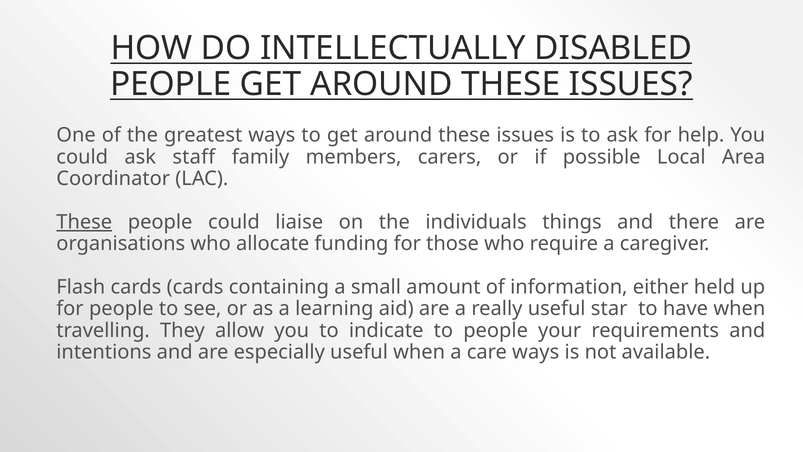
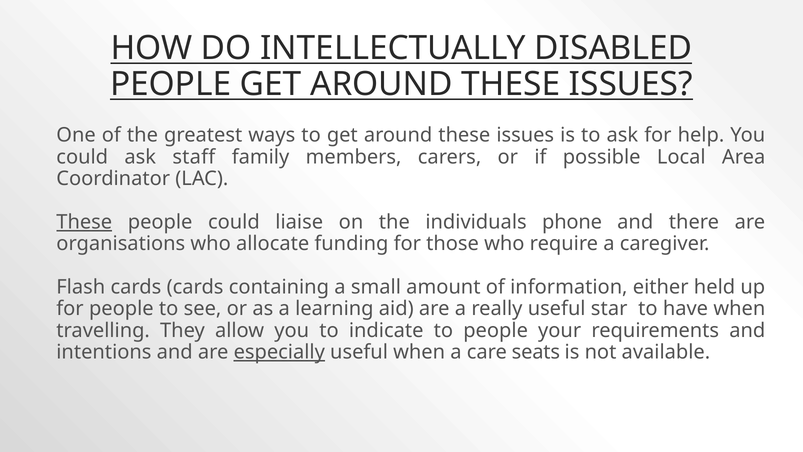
things: things -> phone (572, 222)
especially underline: none -> present (279, 352)
care ways: ways -> seats (536, 352)
